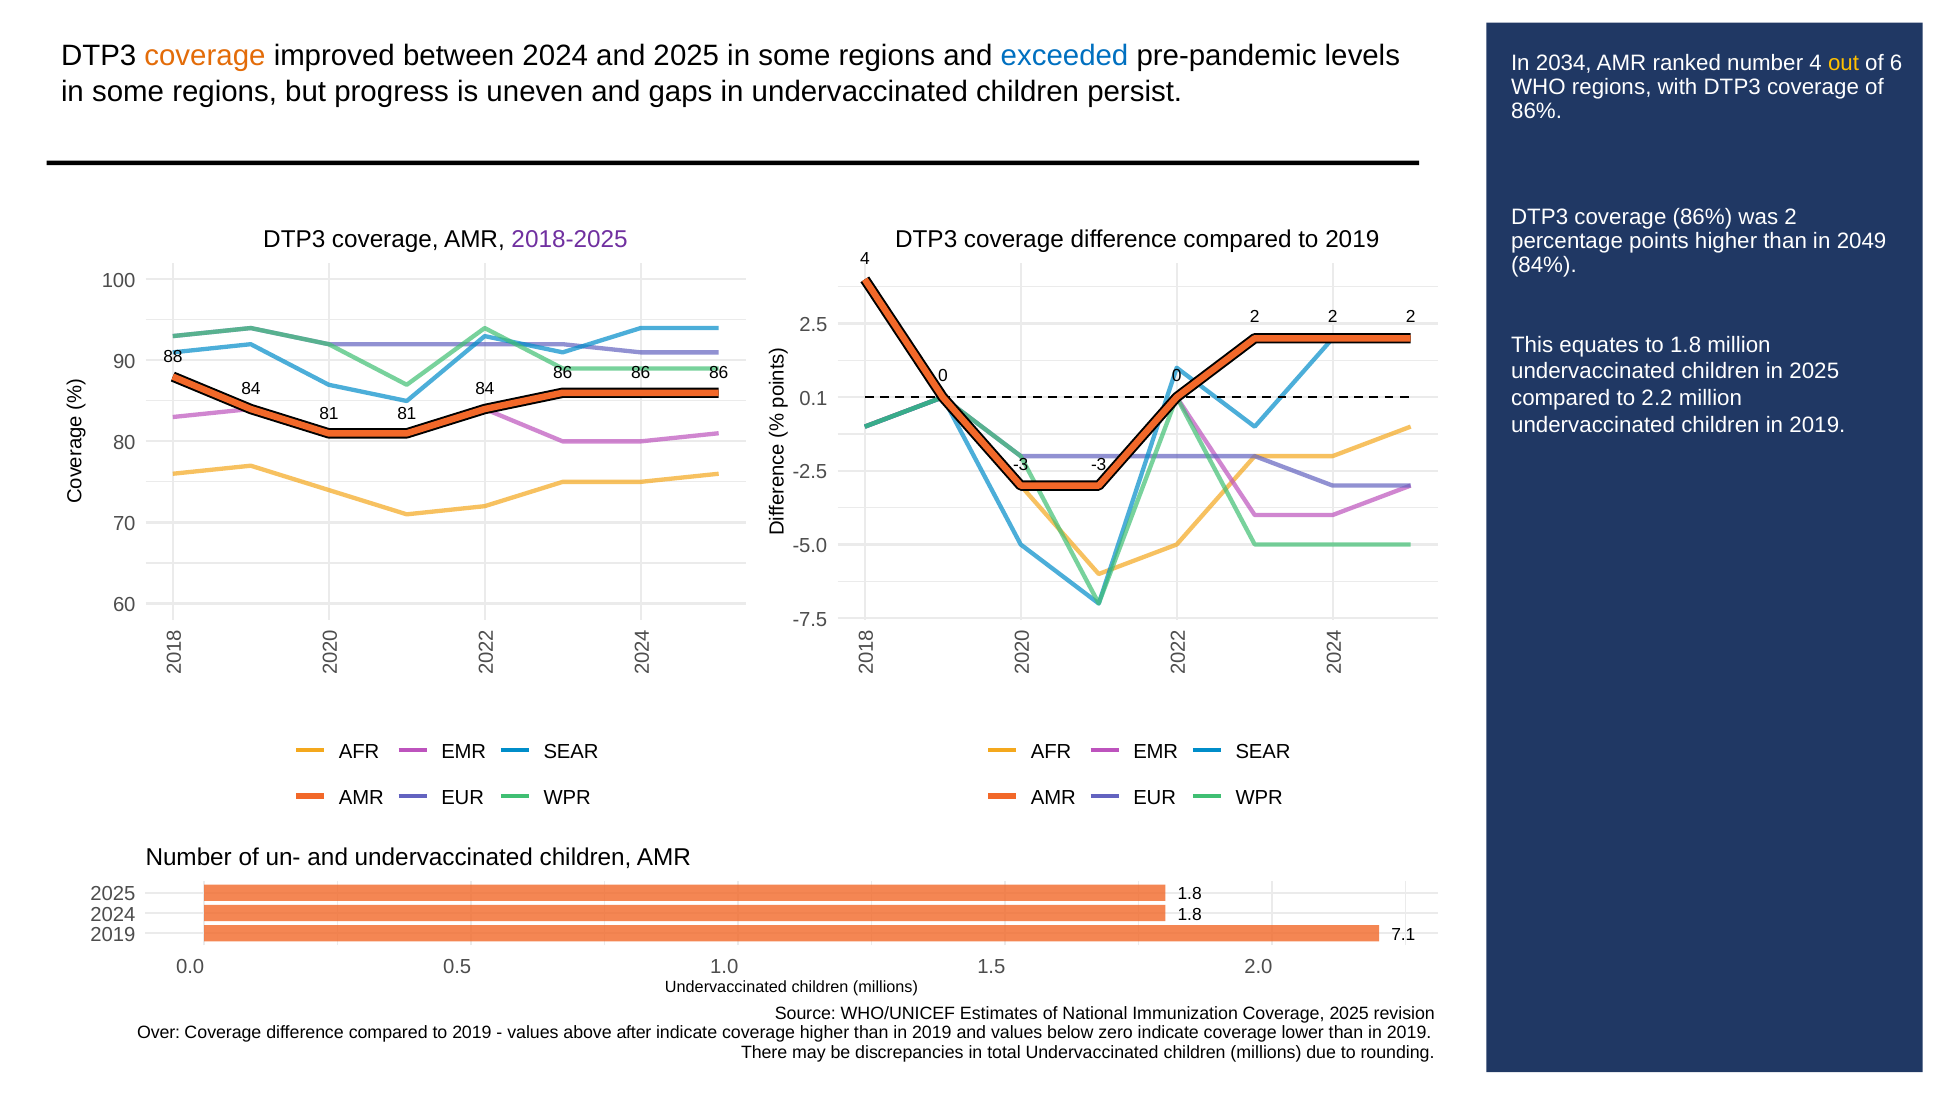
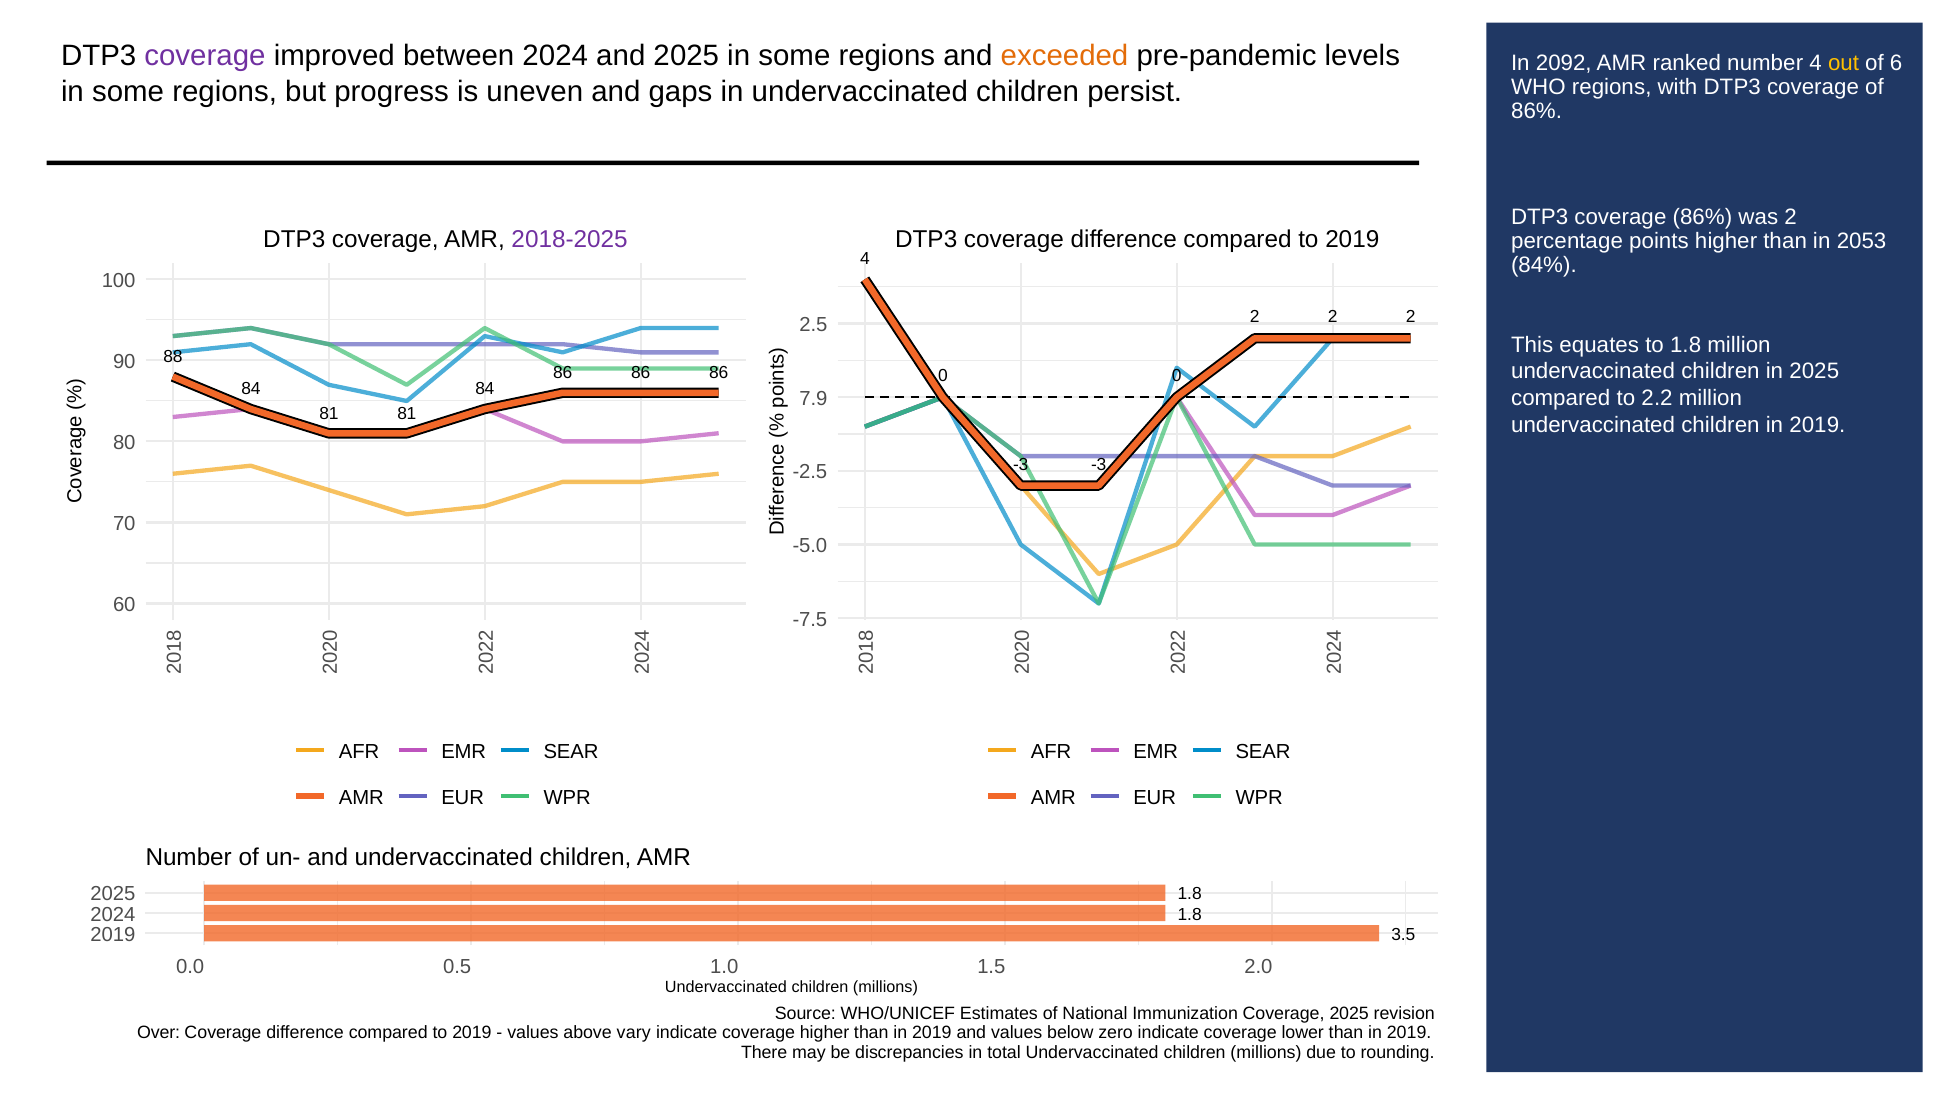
coverage colour: orange -> purple (205, 56)
exceeded colour: blue -> orange (1065, 56)
2034: 2034 -> 2092 (1564, 63)
2049: 2049 -> 2053 (1862, 241)
0.1: 0.1 -> 7.9 (813, 399)
7.1: 7.1 -> 3.5 (1403, 935)
after: after -> vary (634, 1033)
